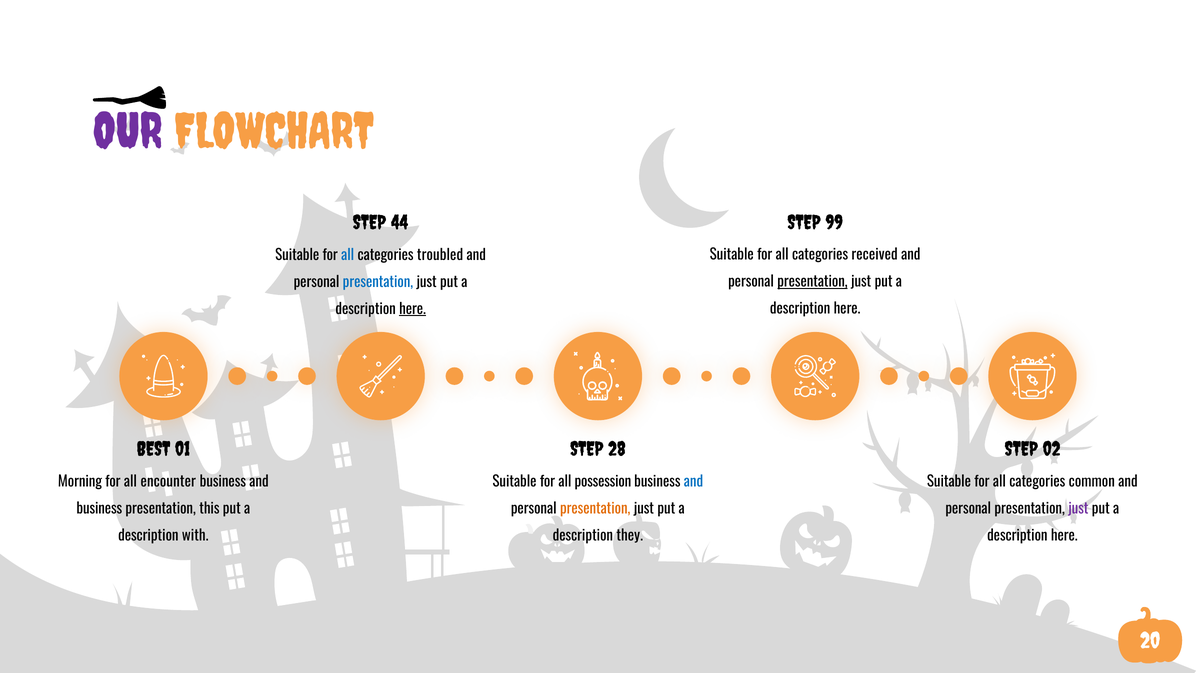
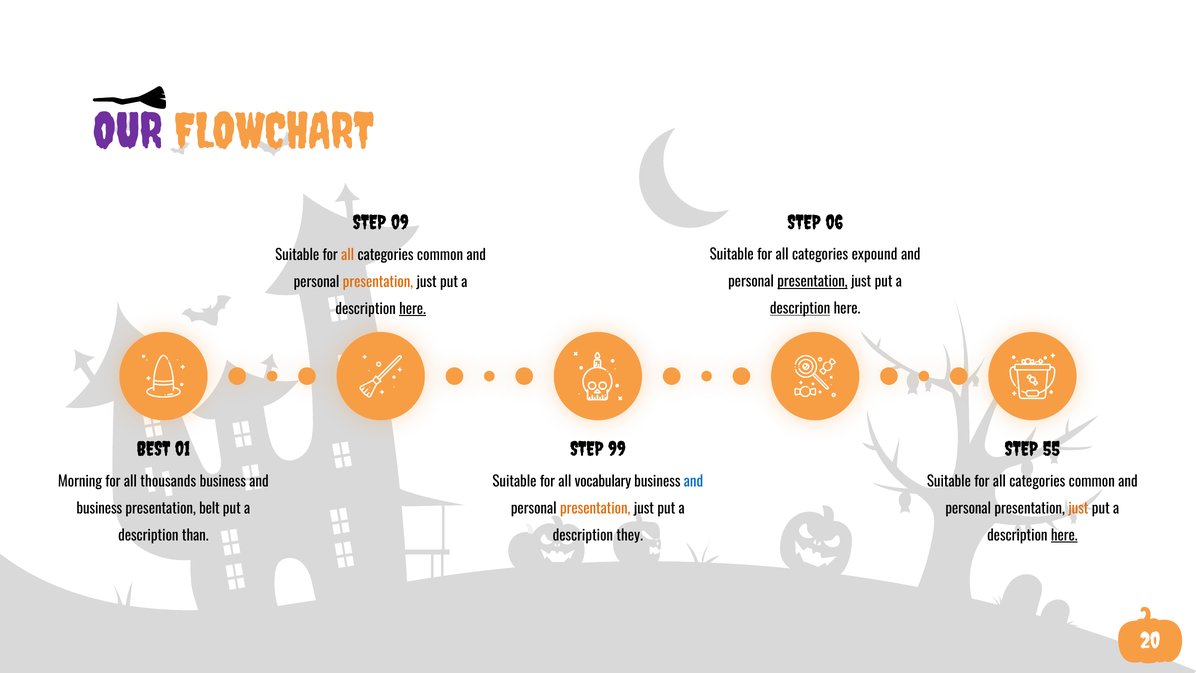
99: 99 -> 06 (834, 222)
44: 44 -> 09 (400, 223)
received: received -> expound (875, 255)
all colour: blue -> orange (348, 255)
troubled: troubled -> common (440, 255)
presentation colour: blue -> orange (378, 282)
description underline: none -> present (800, 309)
28: 28 -> 99 (617, 449)
02: 02 -> 55 (1051, 449)
encounter: encounter -> thousands (168, 482)
possession: possession -> vocabulary (603, 482)
this: this -> belt (209, 509)
just colour: purple -> orange (1078, 509)
with: with -> than (195, 535)
here underline: none -> present (1064, 535)
